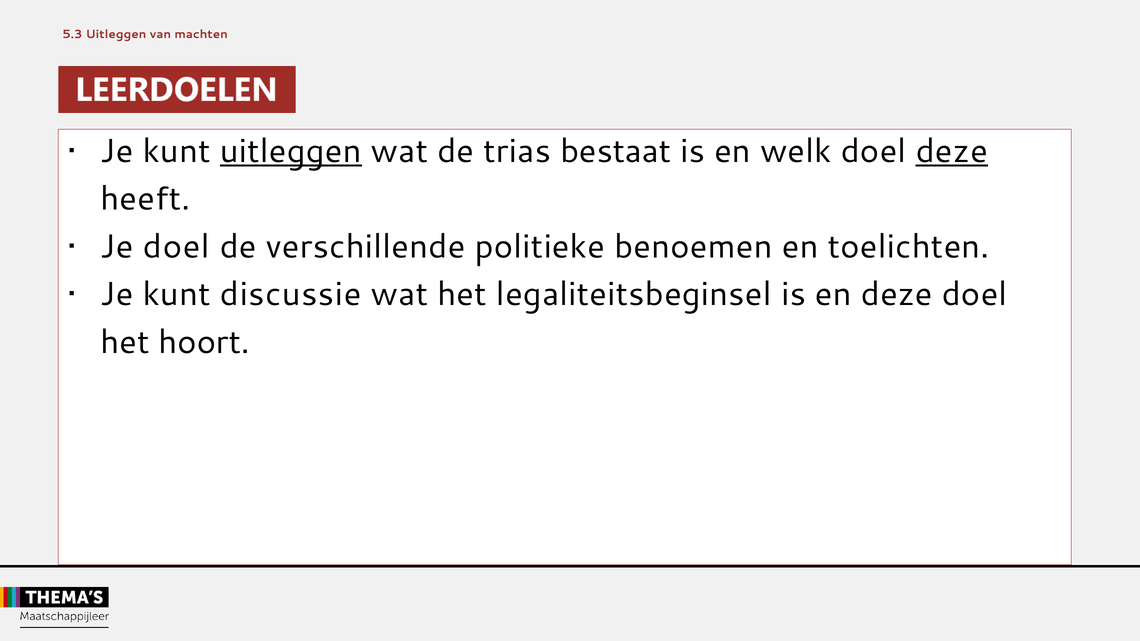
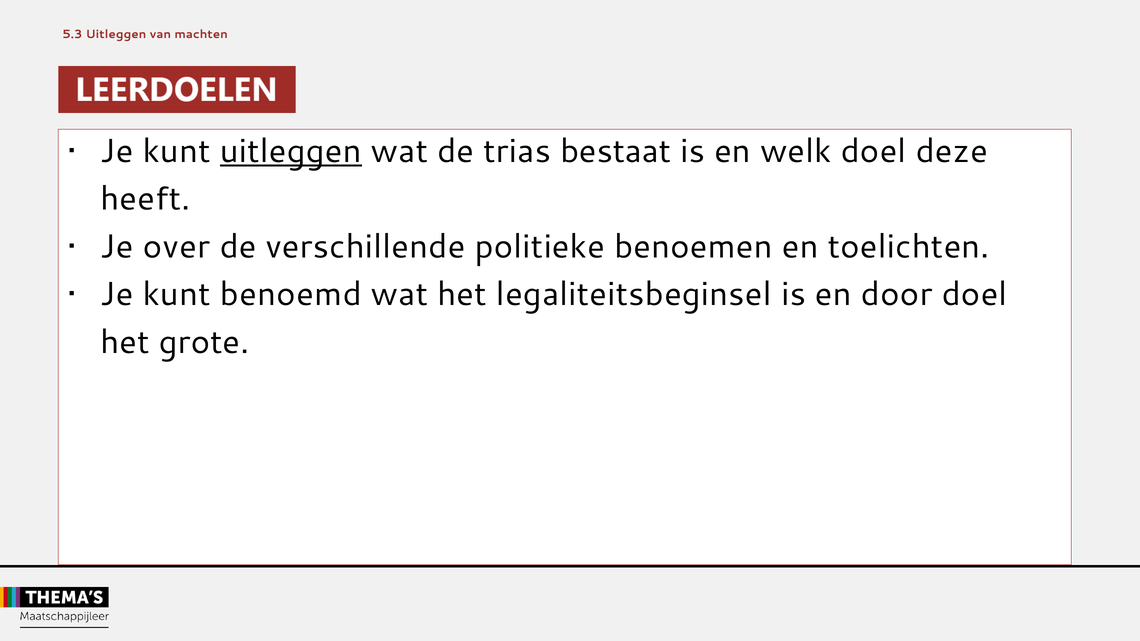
deze underline: present -> none (952, 151)
Je doel: doel -> over (176, 247)
discussie: discussie -> benoemd (291, 294)
en deze: deze -> door (897, 294)
hoort: hoort -> grote (204, 342)
